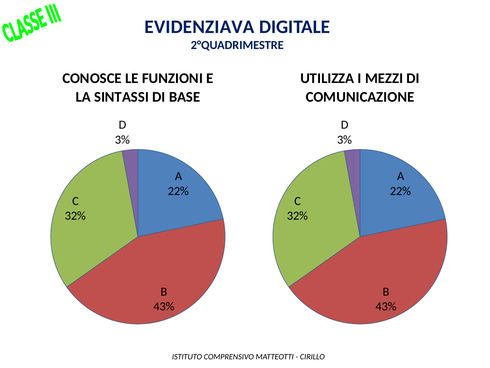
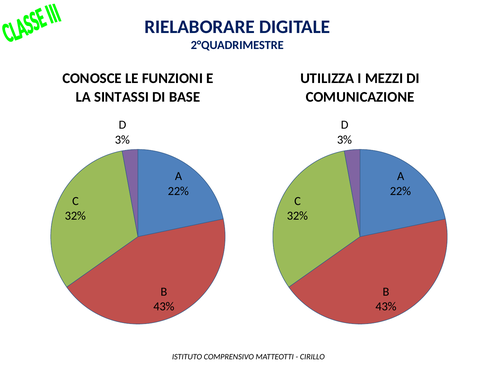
EVIDENZIAVA: EVIDENZIAVA -> RIELABORARE (200, 27)
